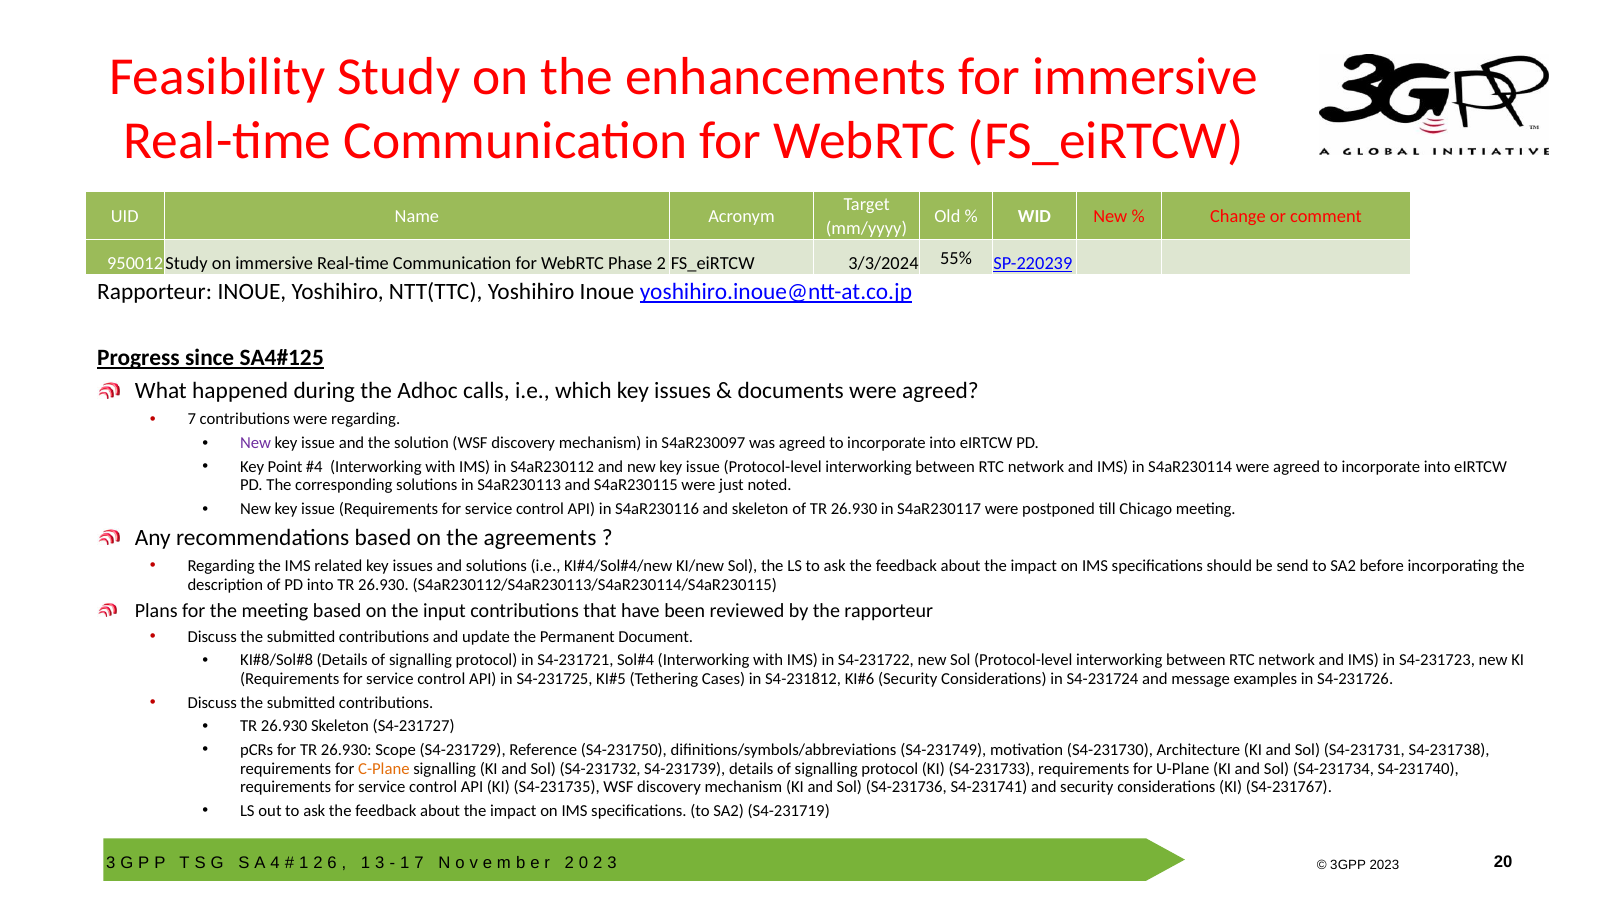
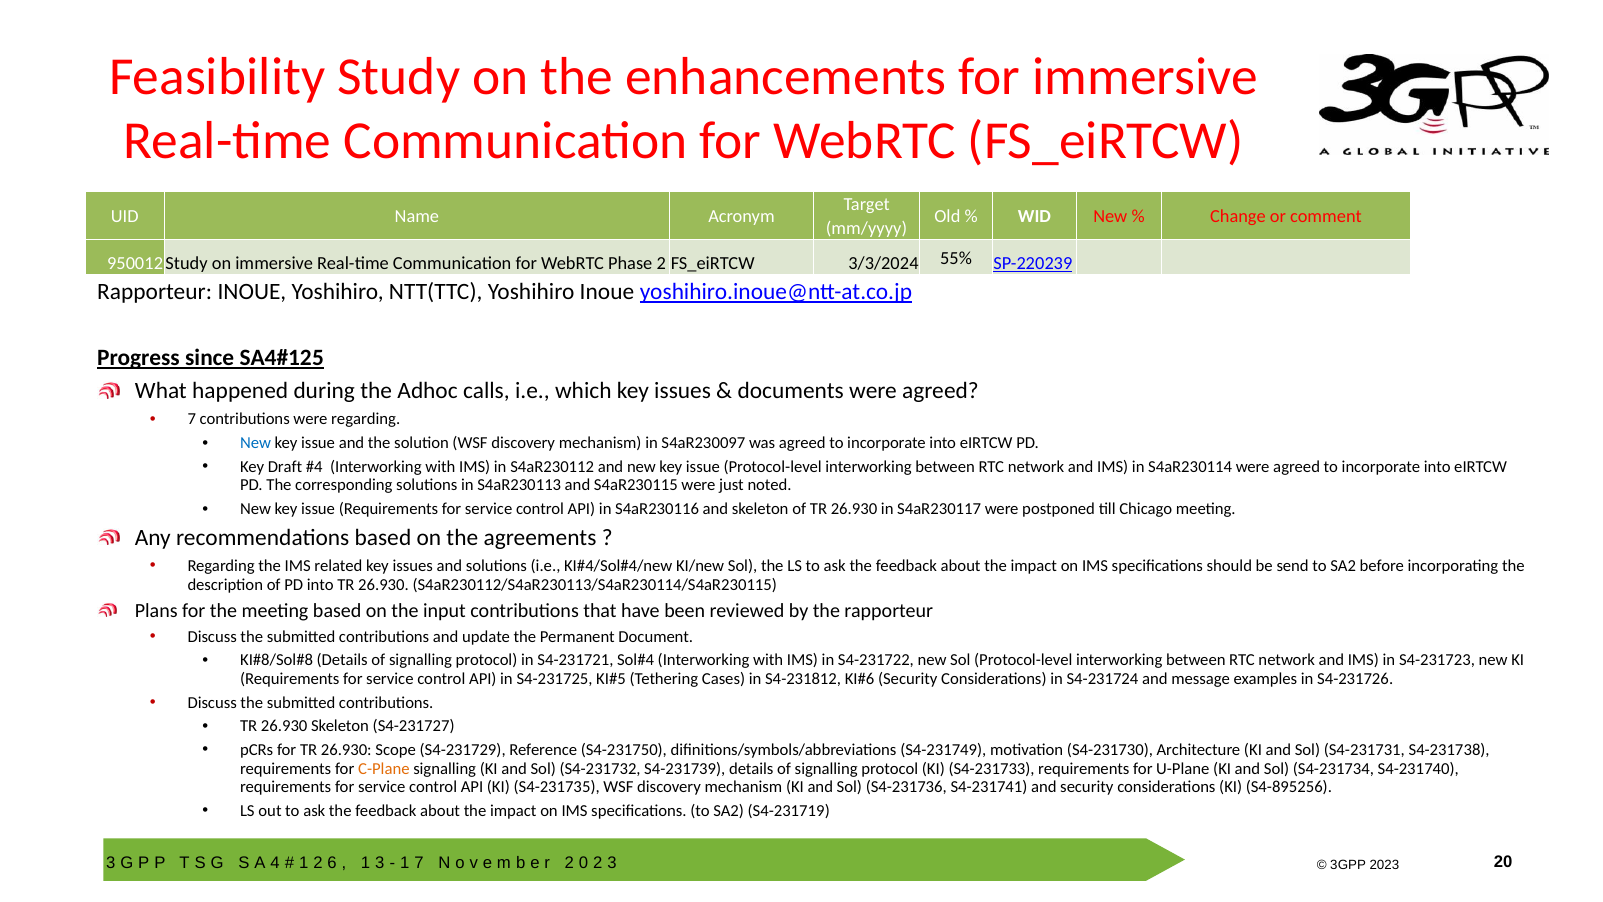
New colour: purple -> blue (256, 443)
Point: Point -> Draft (285, 467)
S4-231767: S4-231767 -> S4-895256 (1289, 787)
